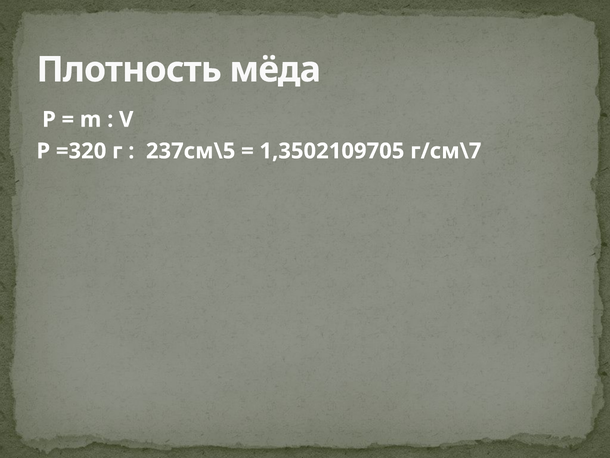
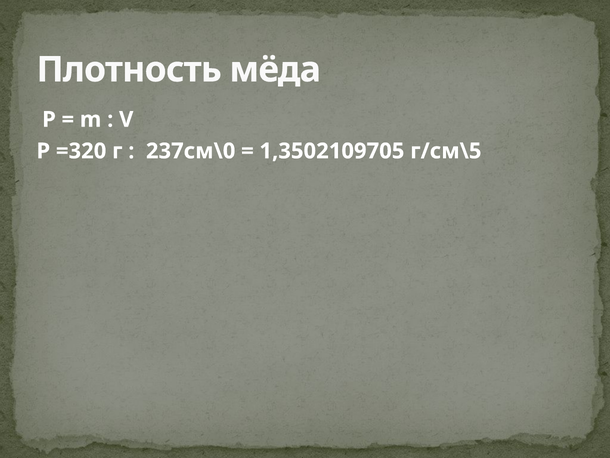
237см\5: 237см\5 -> 237см\0 (191, 151)
г/см\7: г/см\7 -> г/см\5 (446, 151)
